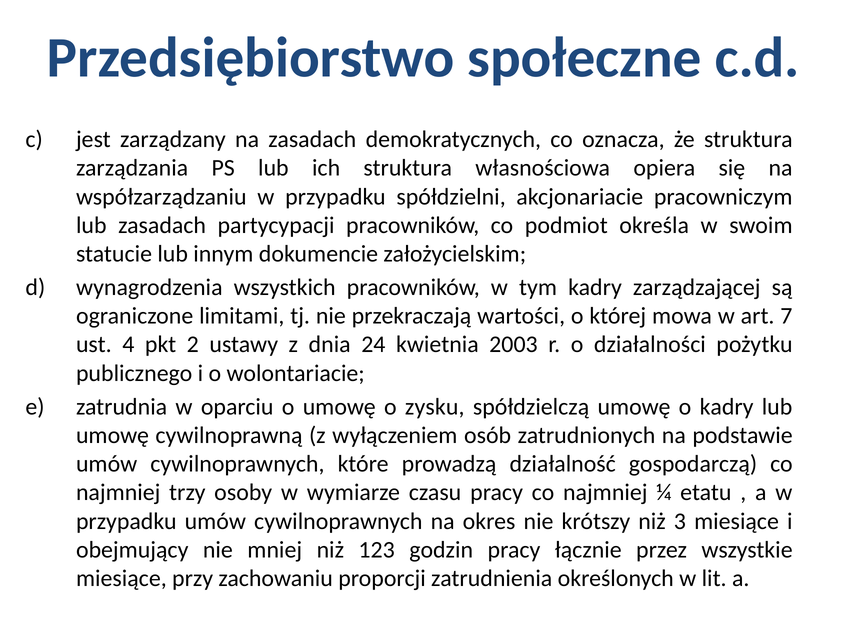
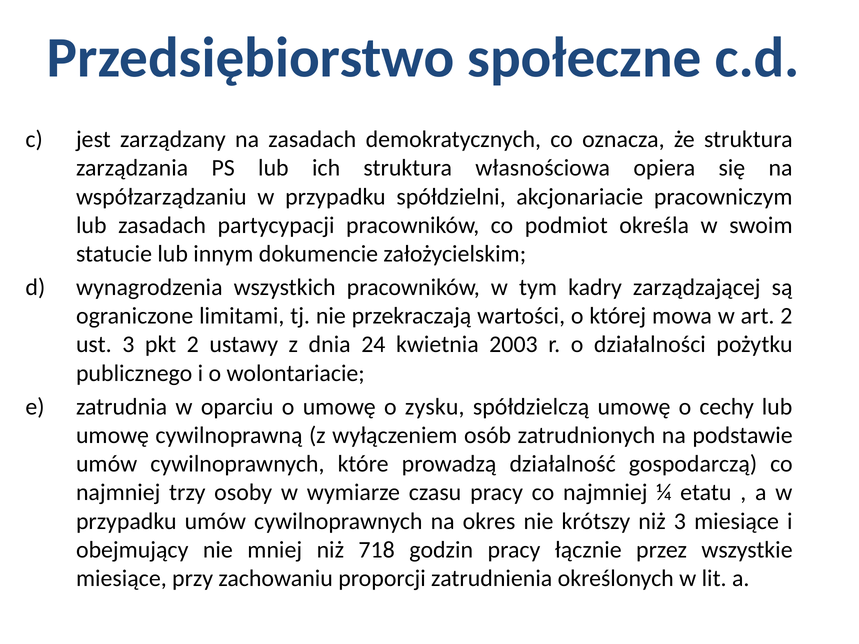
art 7: 7 -> 2 (786, 316)
ust 4: 4 -> 3 (128, 345)
o kadry: kadry -> cechy (727, 407)
123: 123 -> 718 (377, 550)
